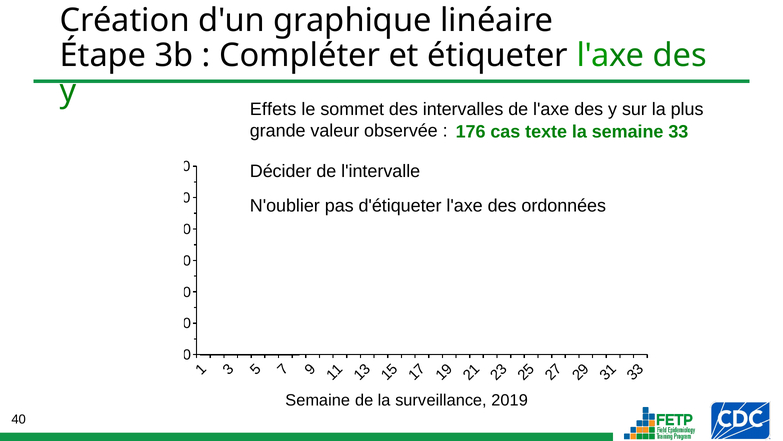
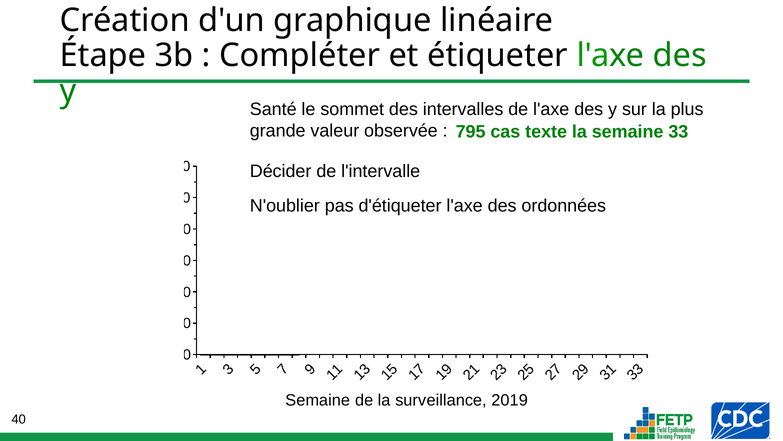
Effets: Effets -> Santé (273, 109)
176: 176 -> 795 (471, 132)
